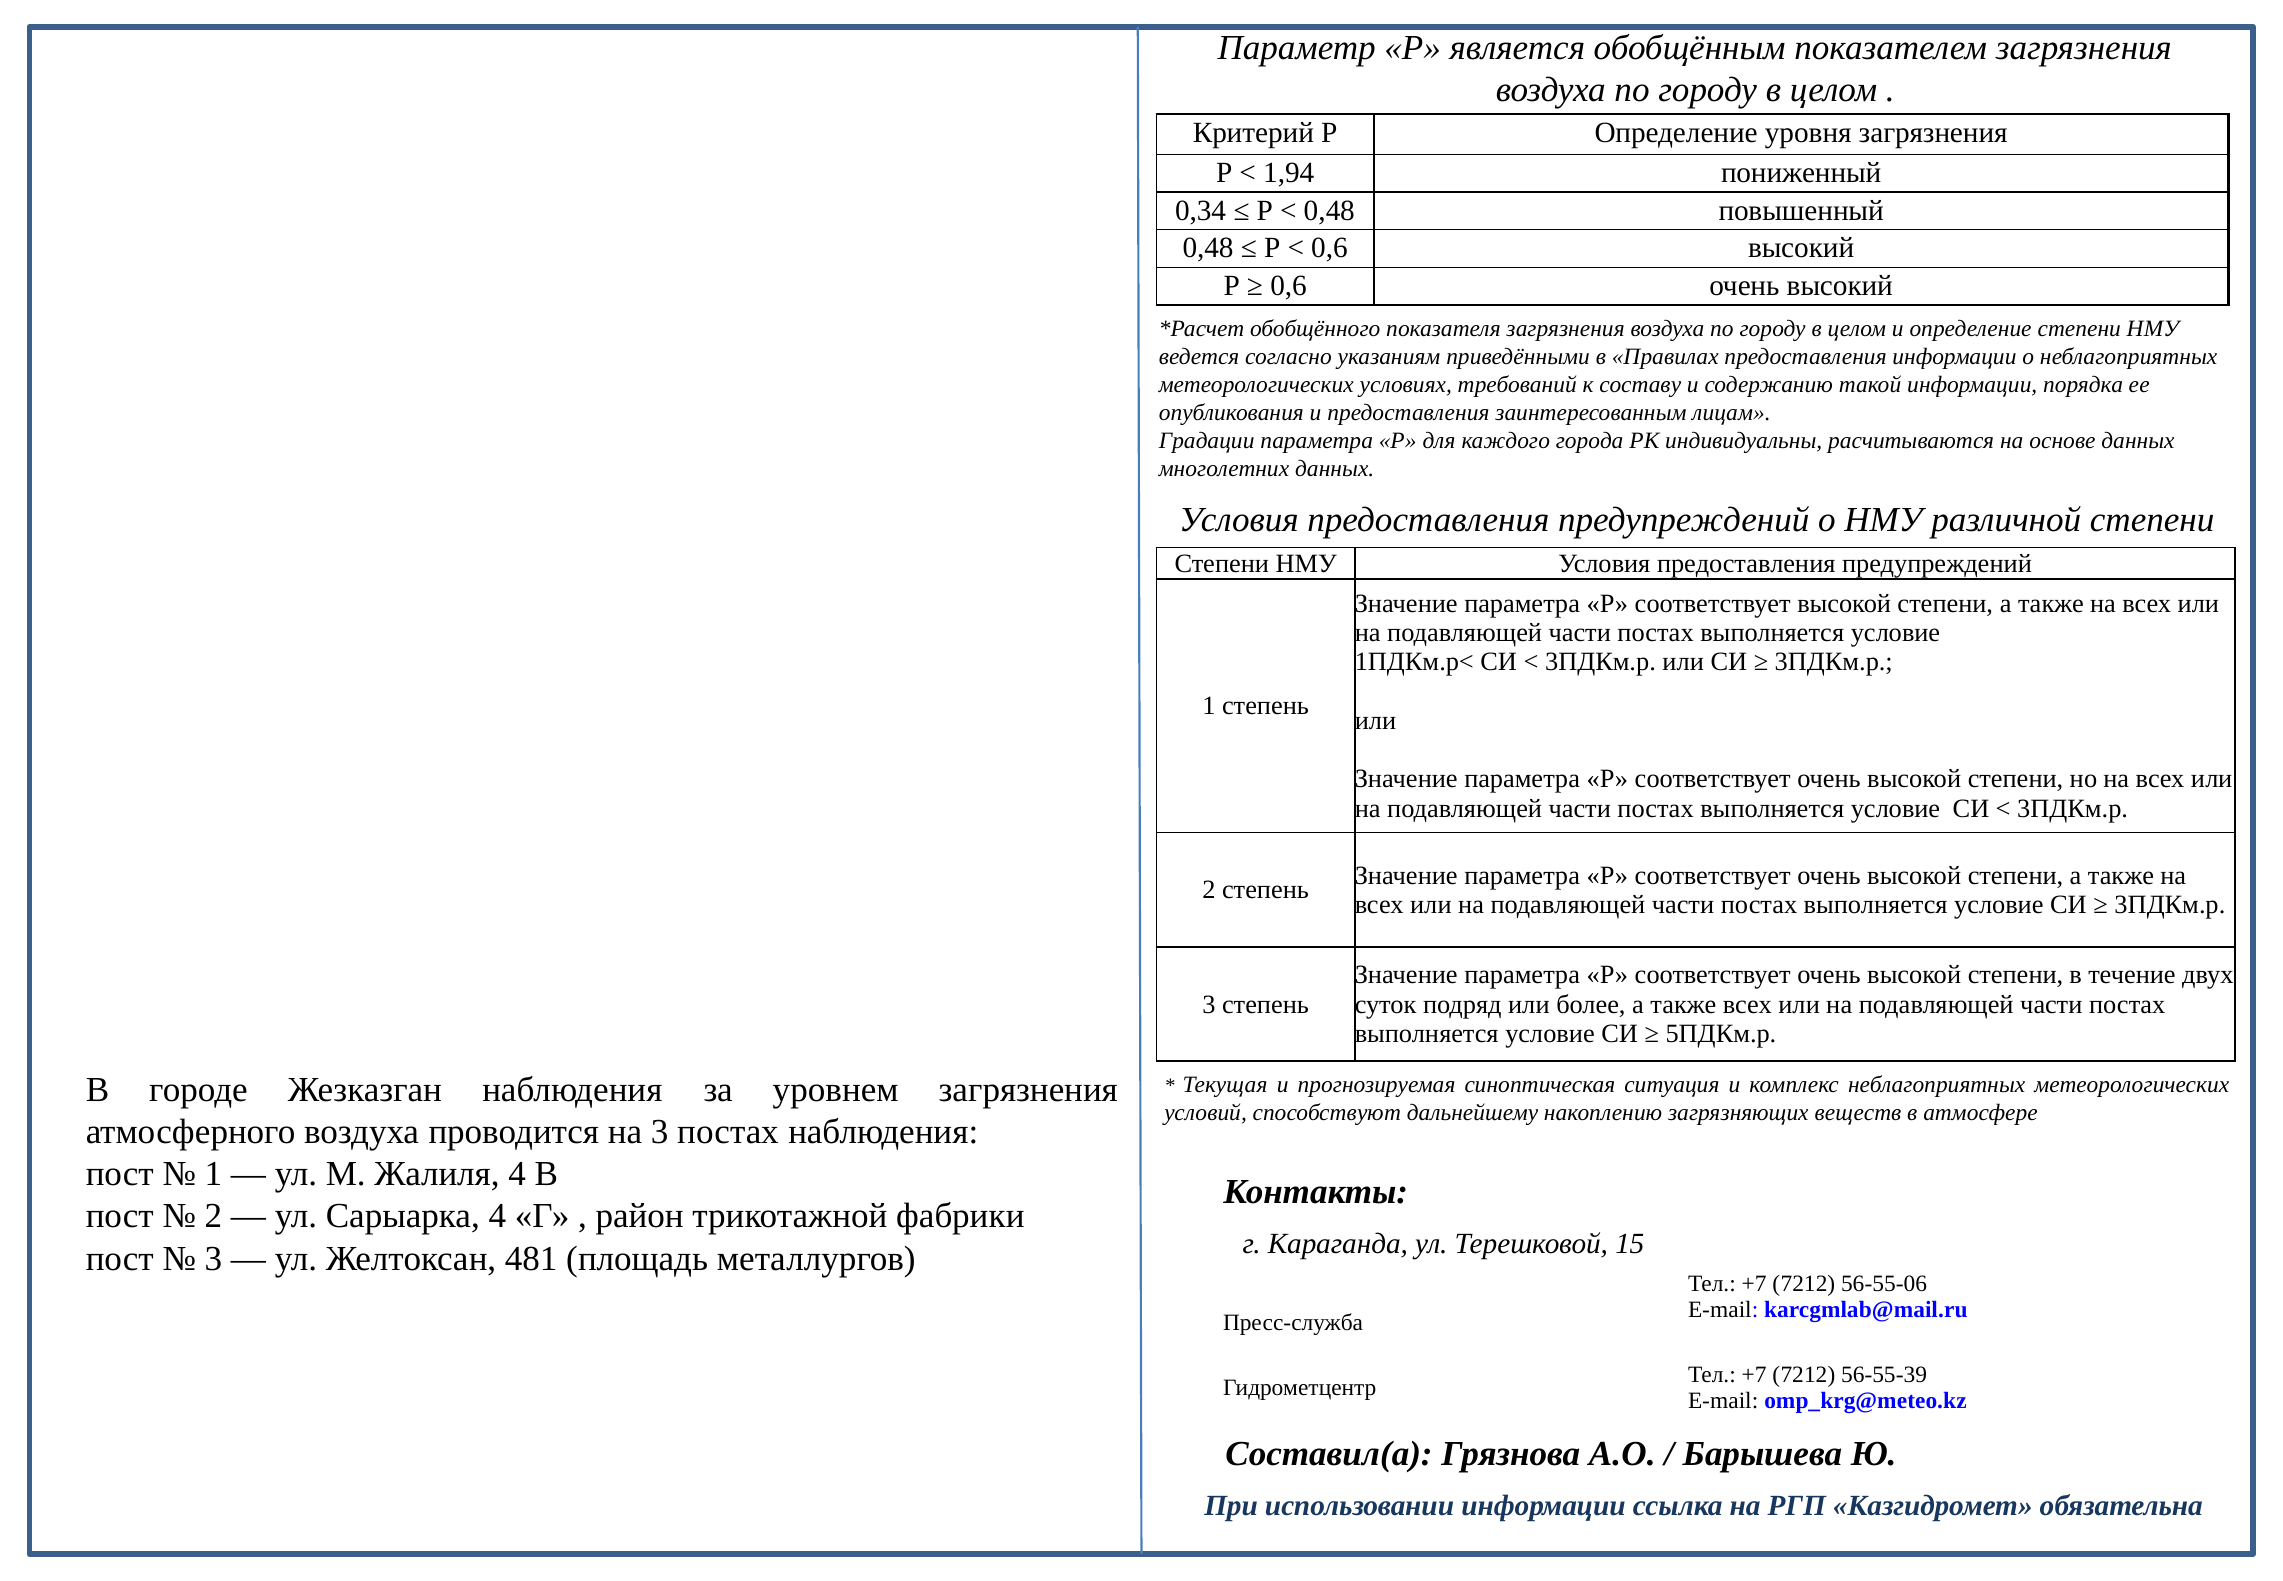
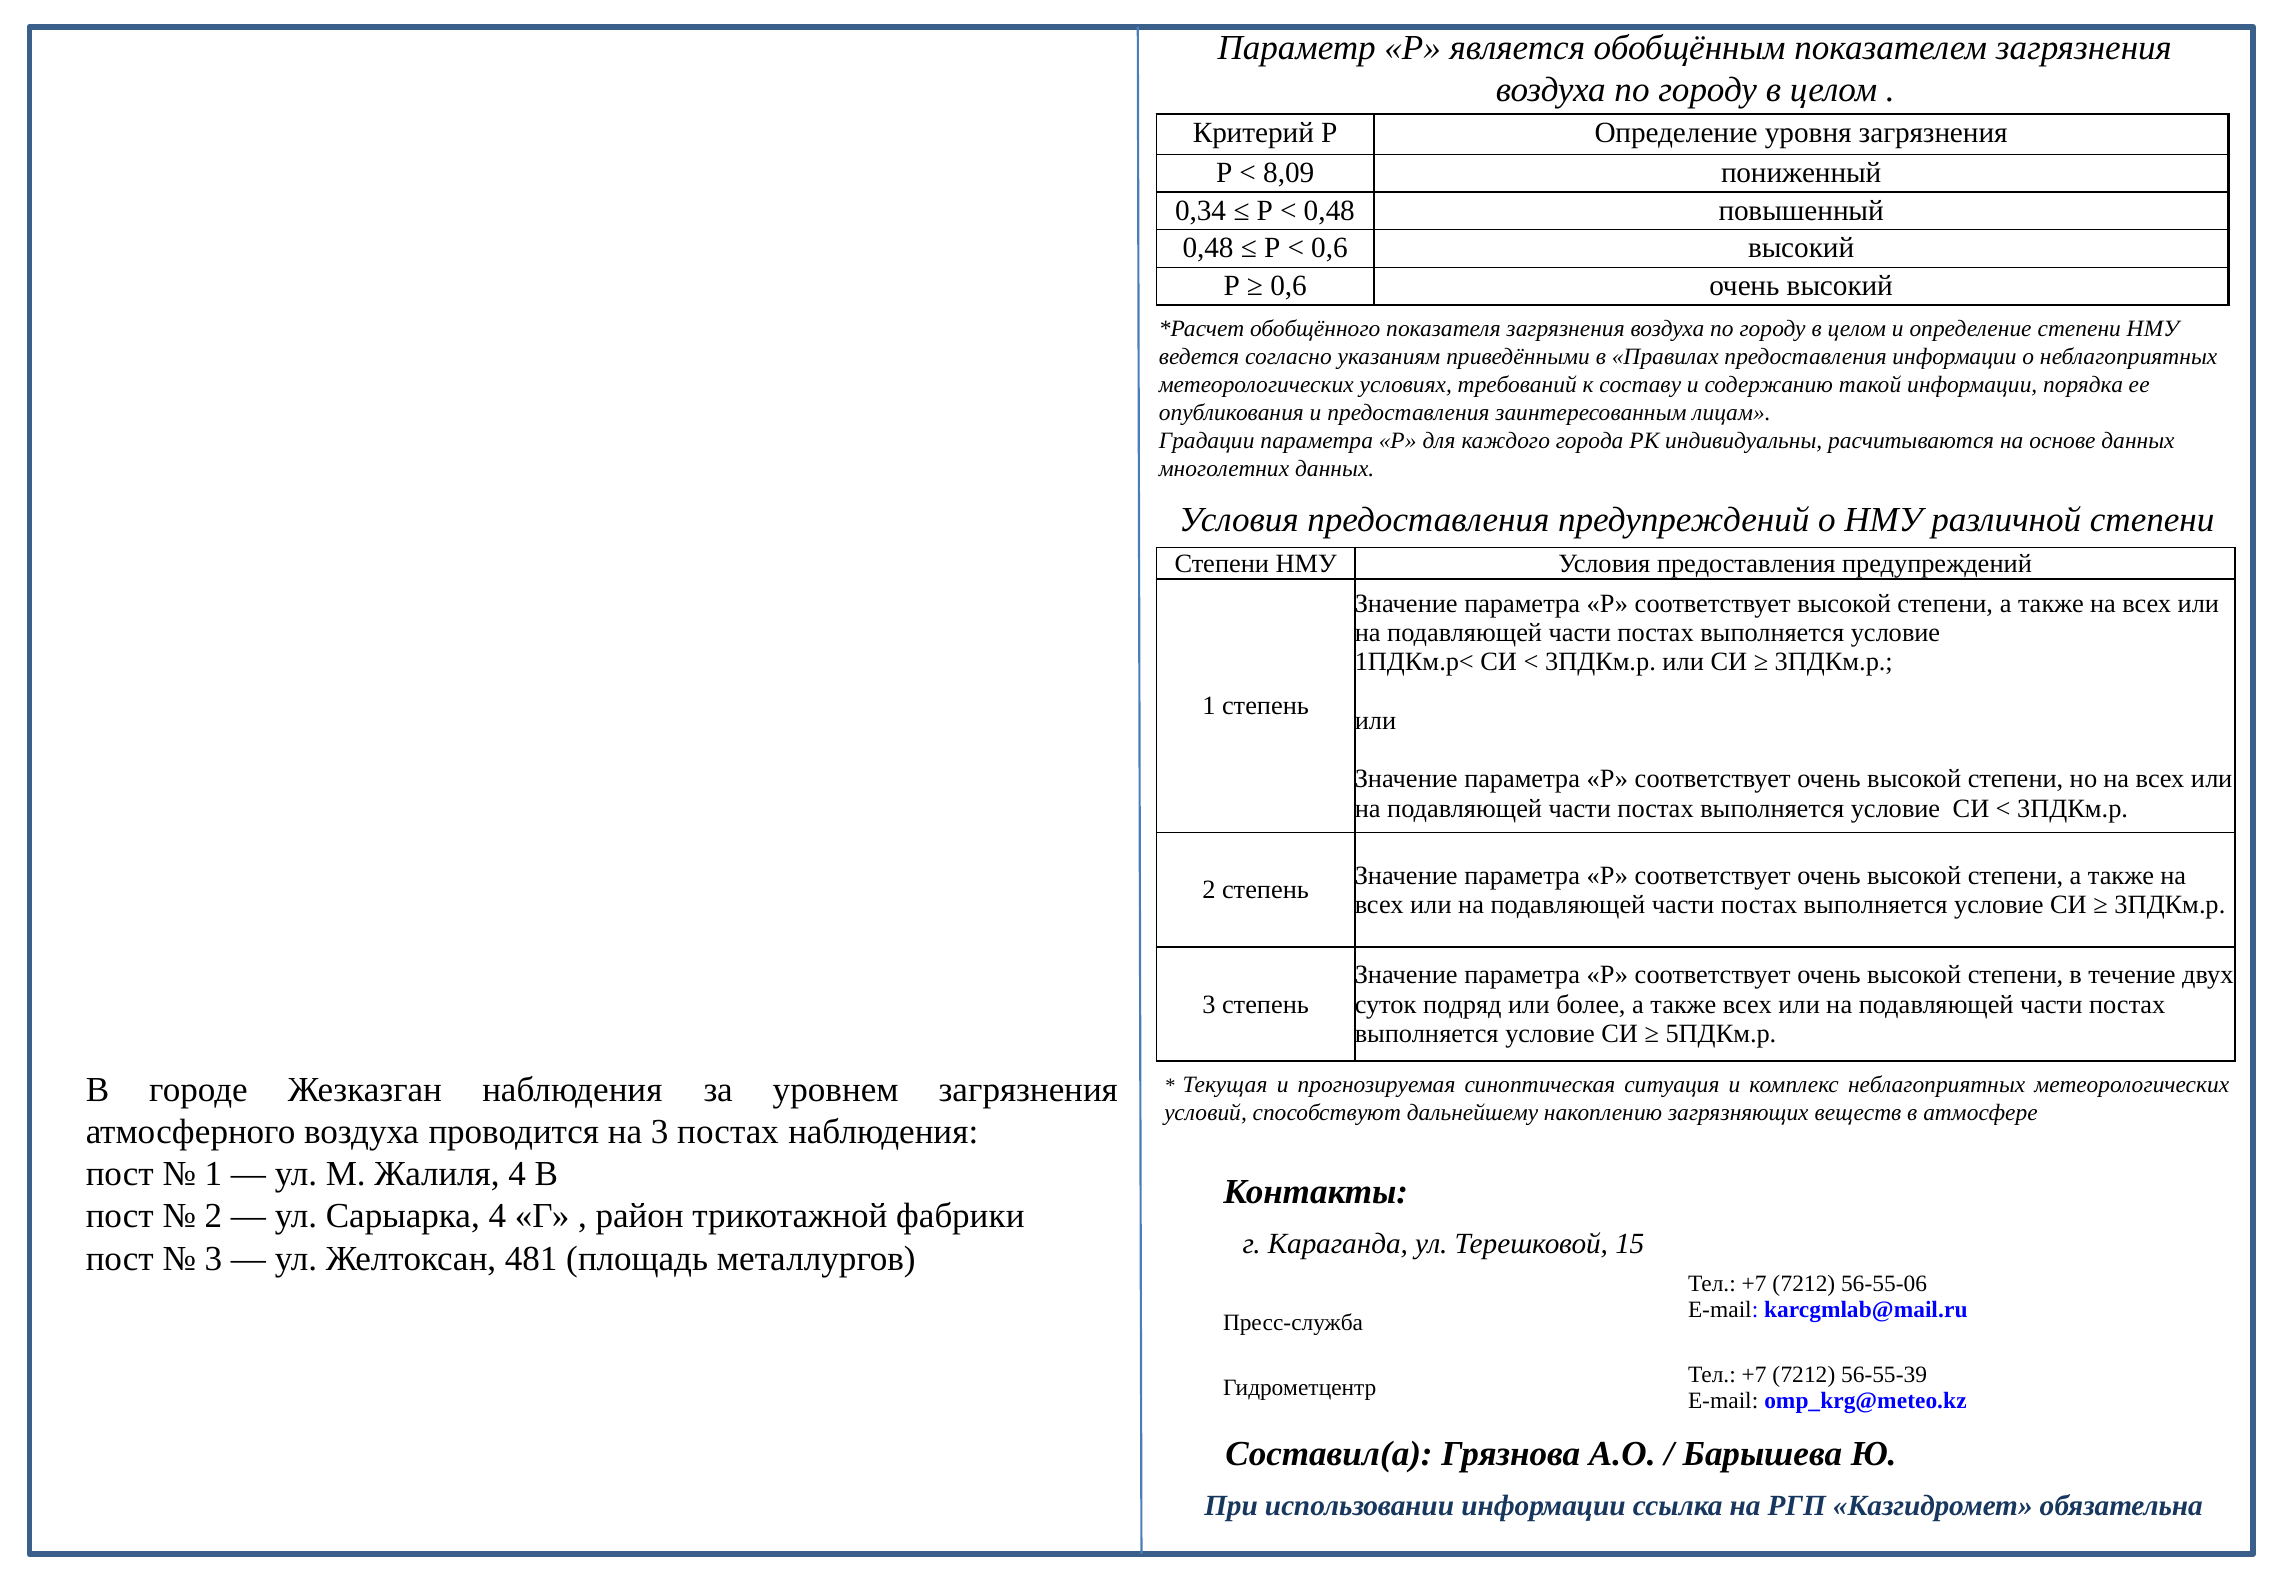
1,94: 1,94 -> 8,09 (1289, 173)
